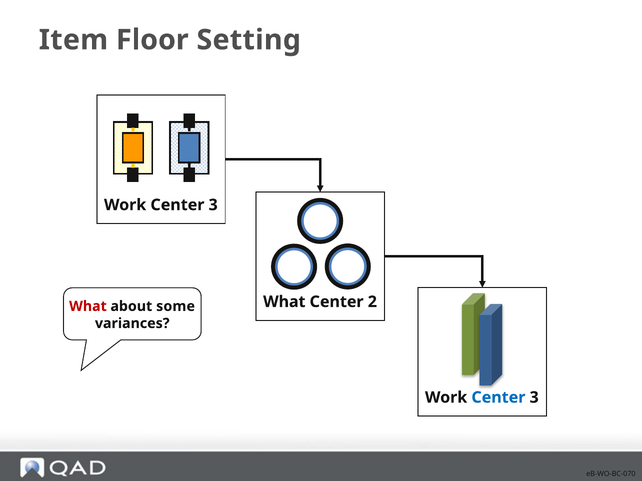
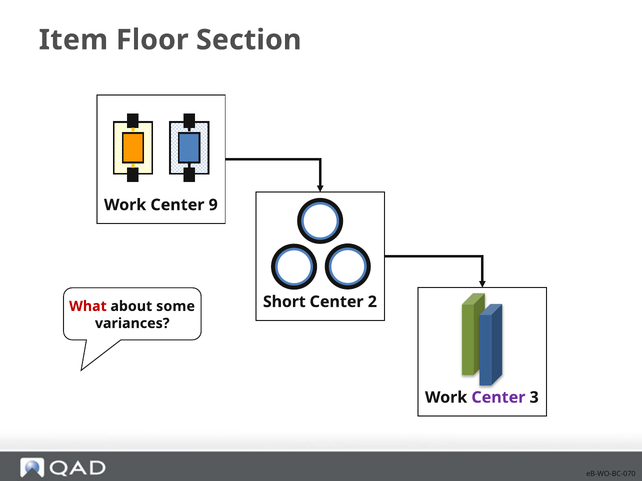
Setting: Setting -> Section (249, 40)
3: 3 -> 9 (213, 205)
What: What -> Short (284, 302)
Center colour: blue -> purple (498, 398)
